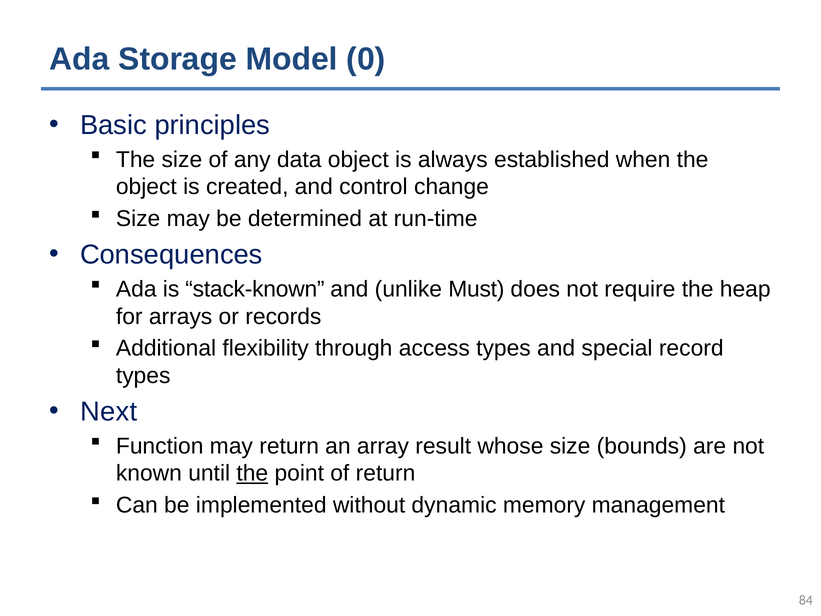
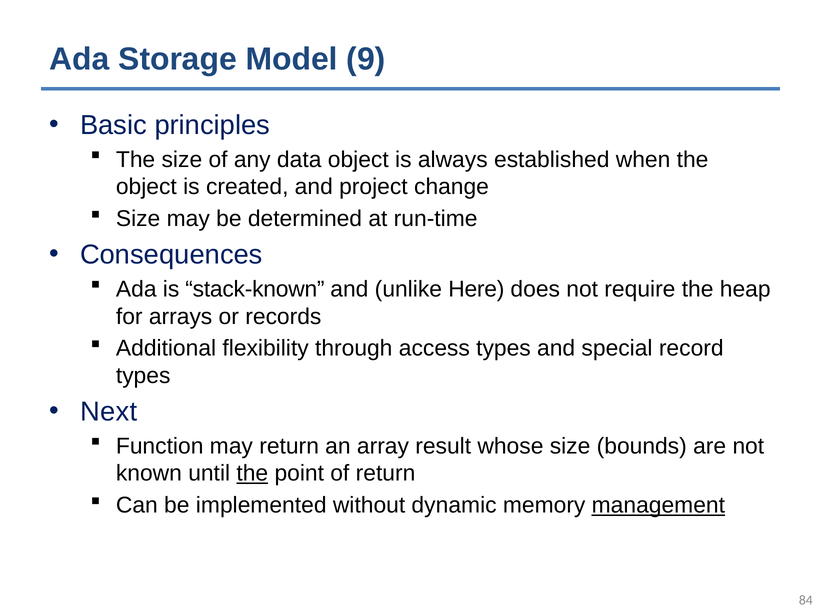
0: 0 -> 9 (366, 59)
control: control -> project (373, 187)
Must: Must -> Here (476, 289)
management underline: none -> present (658, 505)
